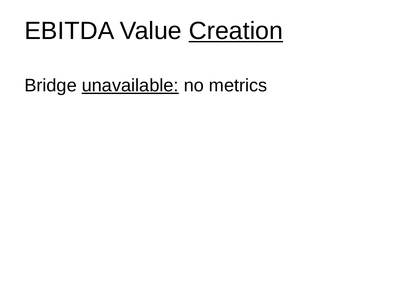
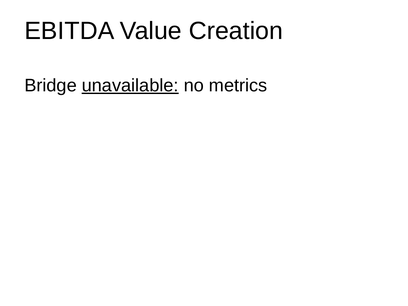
Creation underline: present -> none (236, 31)
